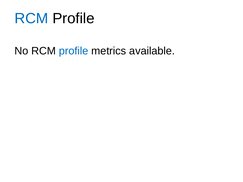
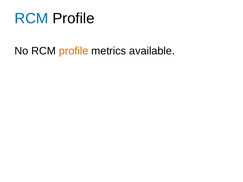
profile colour: blue -> orange (74, 51)
